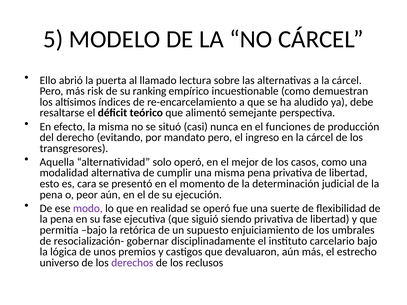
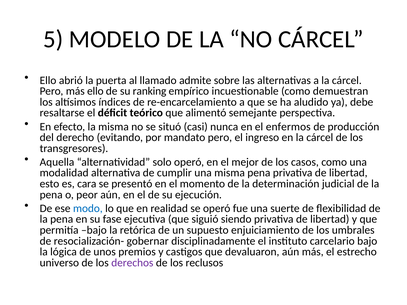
lectura: lectura -> admite (195, 80)
más risk: risk -> ello (95, 91)
funciones: funciones -> enfermos (288, 127)
modo colour: purple -> blue (88, 209)
